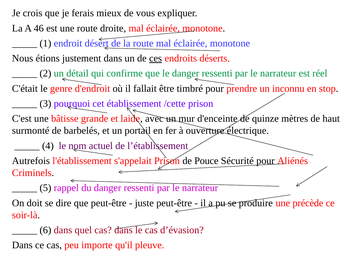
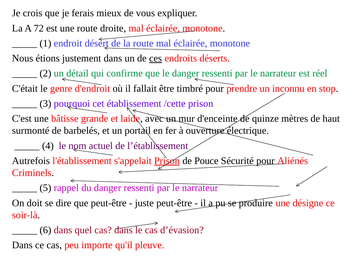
46: 46 -> 72 (39, 28)
Prison underline: none -> present (167, 161)
précède: précède -> désigne (308, 203)
